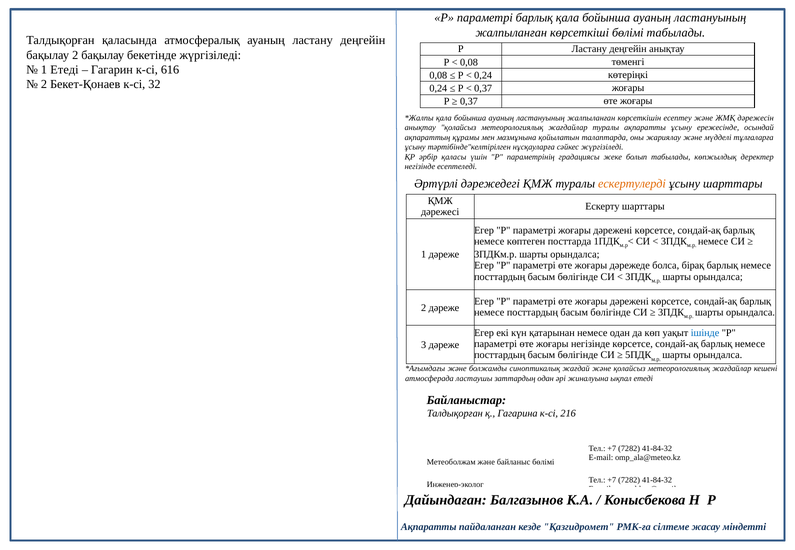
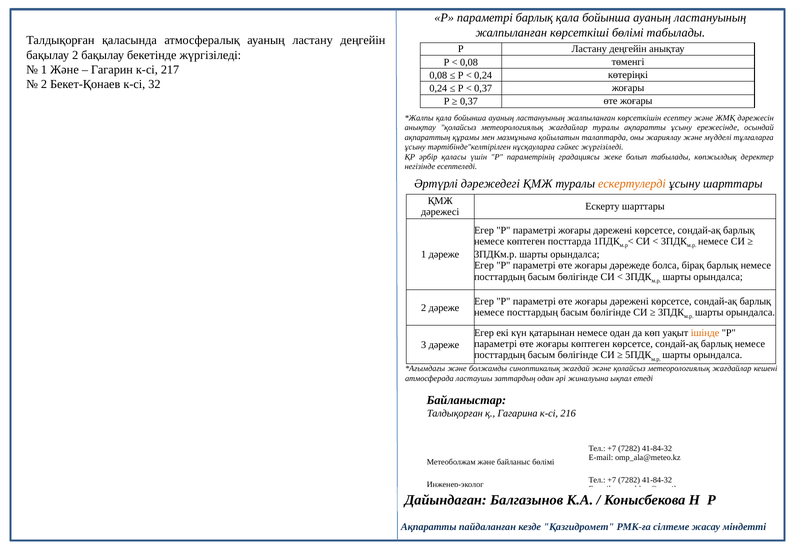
1 Етеді: Етеді -> Және (64, 70)
616: 616 -> 217 (170, 70)
ішінде colour: blue -> orange (705, 333)
жоғары негізінде: негізінде -> көптеген (590, 344)
